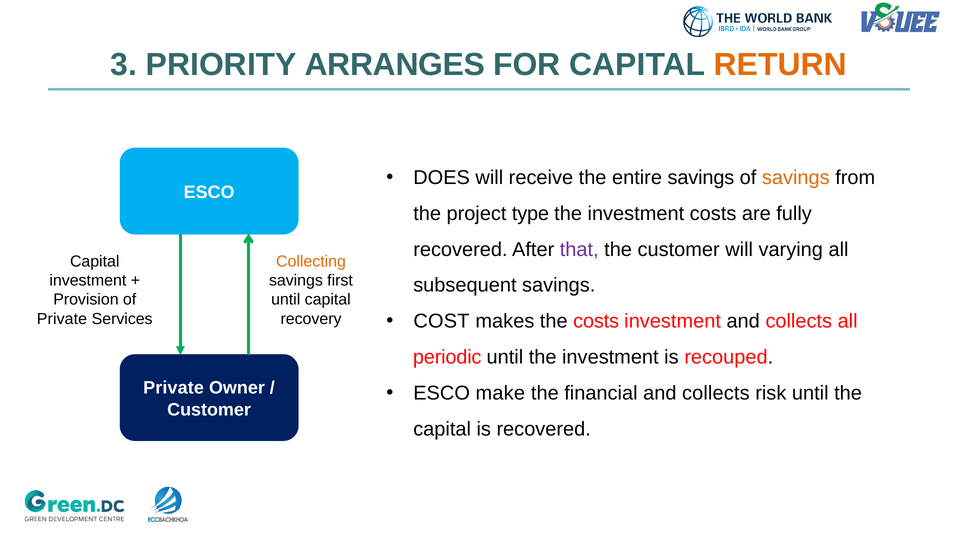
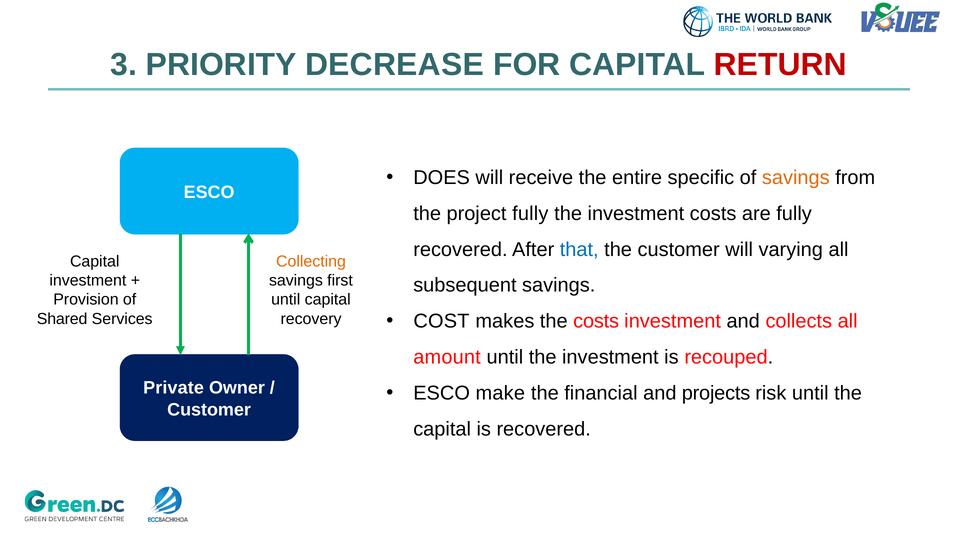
ARRANGES: ARRANGES -> DECREASE (395, 65)
RETURN colour: orange -> red (780, 65)
entire savings: savings -> specific (701, 178)
project type: type -> fully (530, 213)
that colour: purple -> blue (579, 249)
Private: Private -> Shared (62, 319)
periodic: periodic -> amount (447, 357)
financial and collects: collects -> projects (716, 393)
